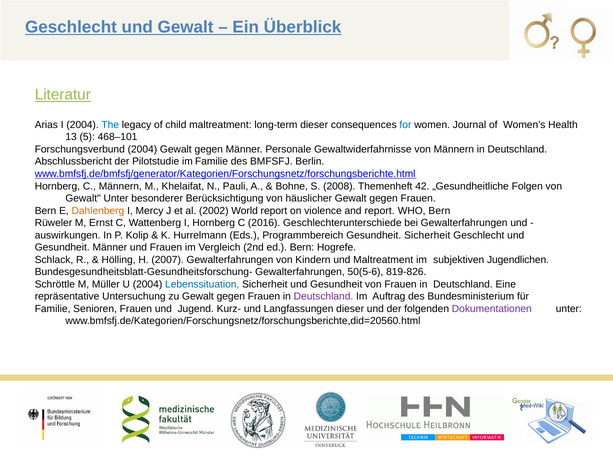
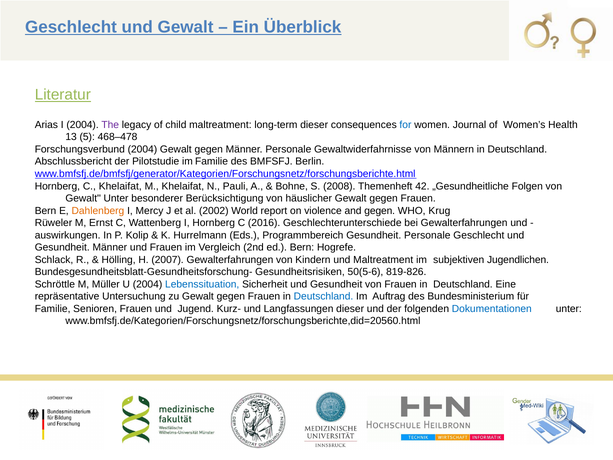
The colour: blue -> purple (110, 125)
468–101: 468–101 -> 468–478 (118, 137)
C Männern: Männern -> Khelaifat (120, 186)
and report: report -> gegen (380, 211)
WHO Bern: Bern -> Krug (439, 211)
Gesundheit Sicherheit: Sicherheit -> Personale (427, 235)
Bundesgesundheitsblatt-Gesundheitsforschung- Gewalterfahrungen: Gewalterfahrungen -> Gesundheitsrisiken (300, 272)
Deutschland colour: purple -> blue (324, 296)
Dokumentationen colour: purple -> blue (492, 309)
